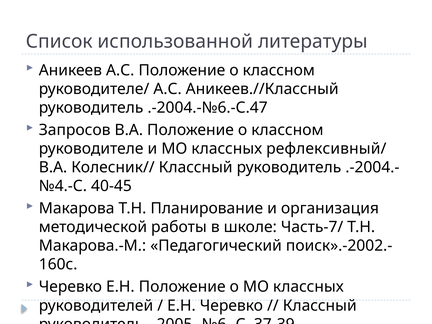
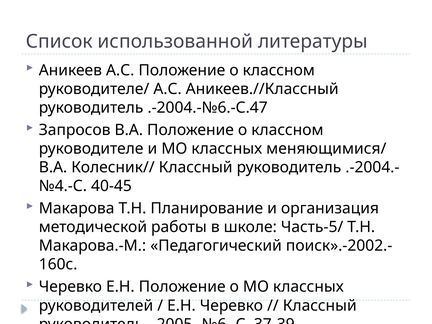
рефлексивный/: рефлексивный/ -> меняющимися/ (326, 149)
Часть-7/: Часть-7/ -> Часть-5/ (312, 227)
